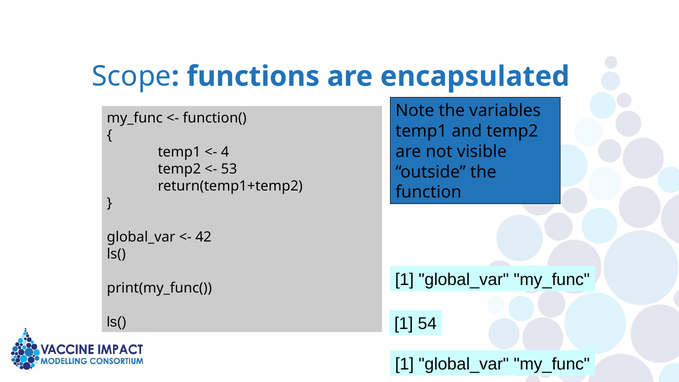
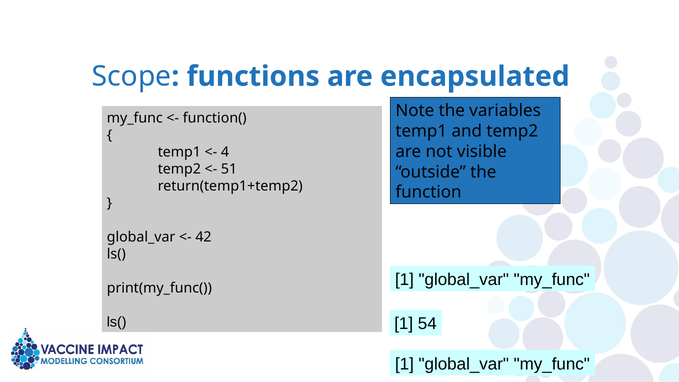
53: 53 -> 51 (229, 169)
